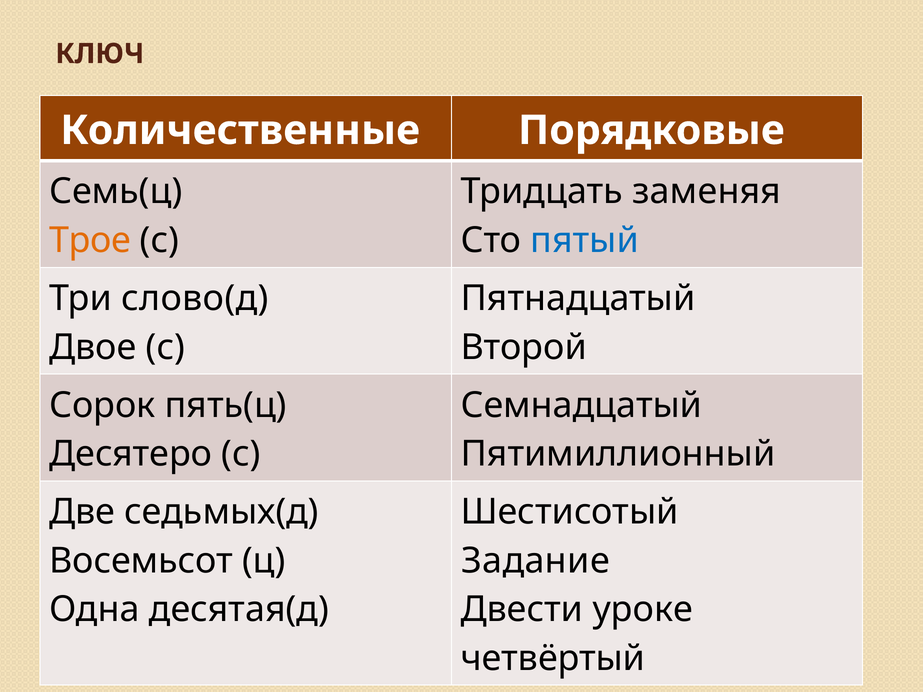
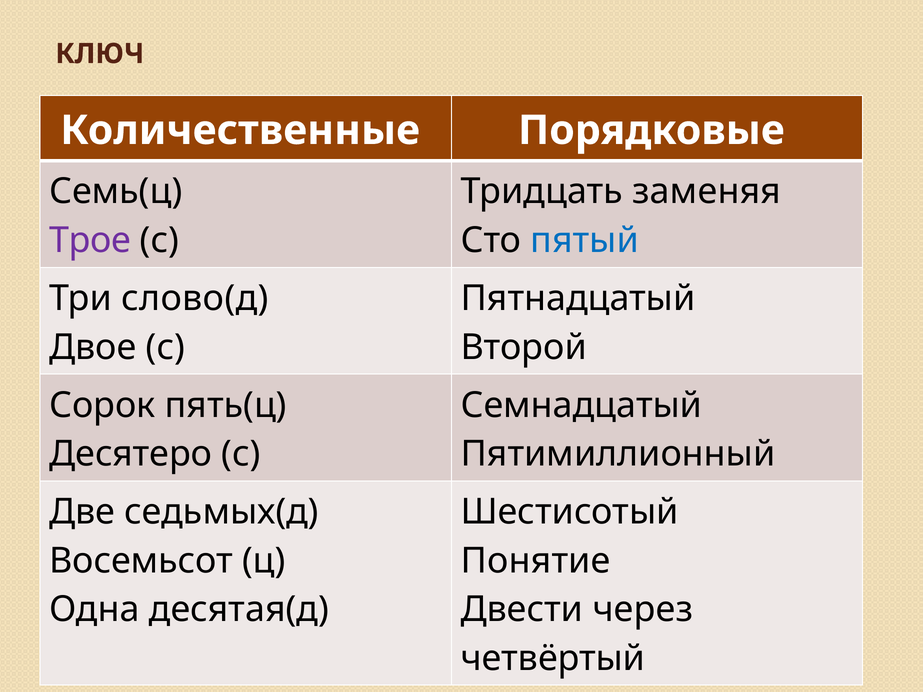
Трое colour: orange -> purple (90, 240)
Задание: Задание -> Понятие (536, 561)
уроке: уроке -> через (643, 610)
